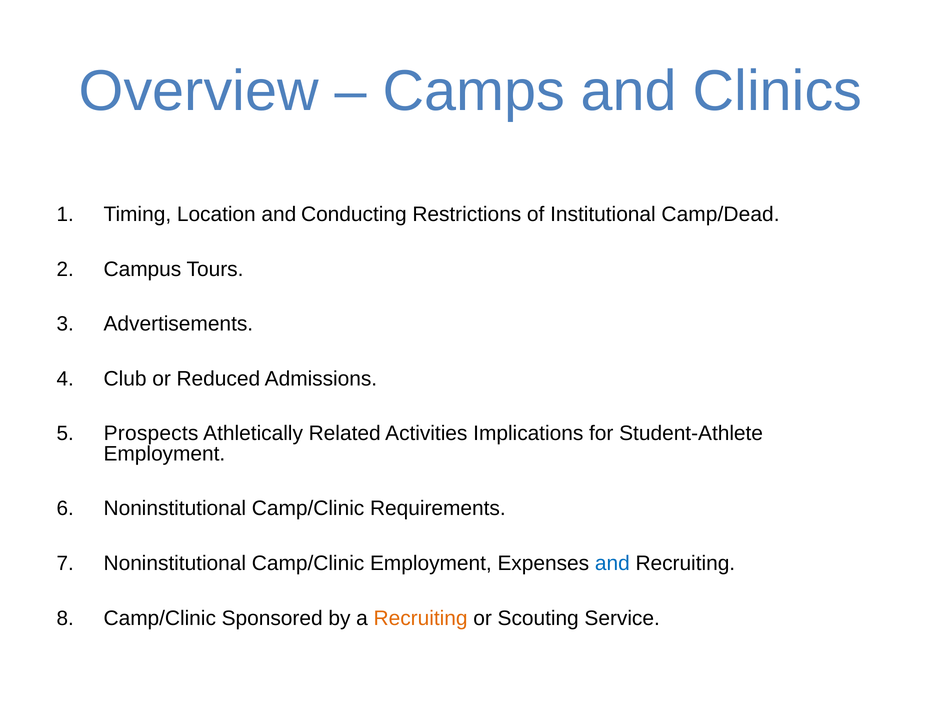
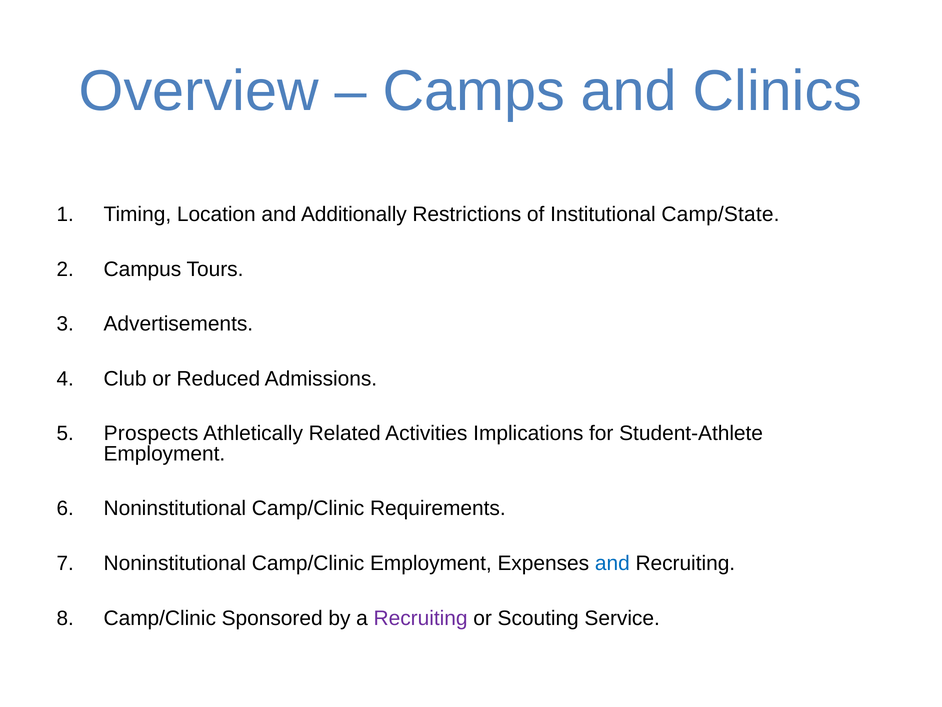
Conducting: Conducting -> Additionally (354, 214)
Camp/Dead: Camp/Dead -> Camp/State (720, 214)
Recruiting colour: orange -> purple (421, 618)
